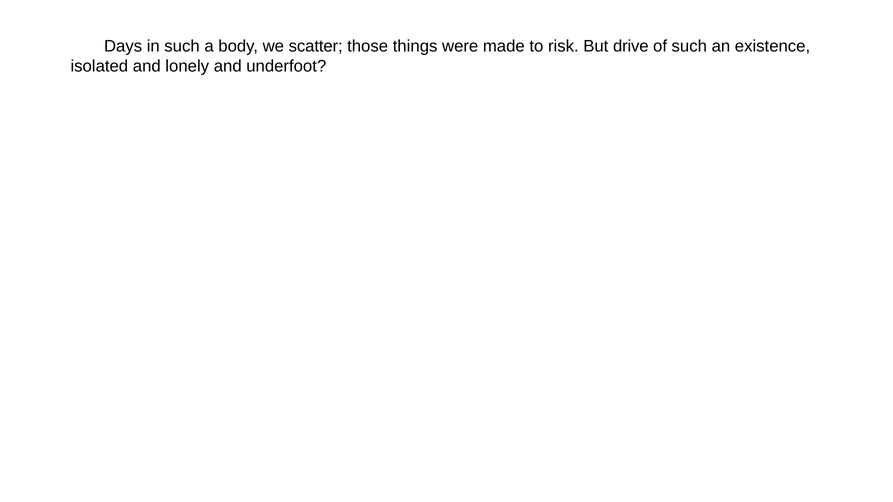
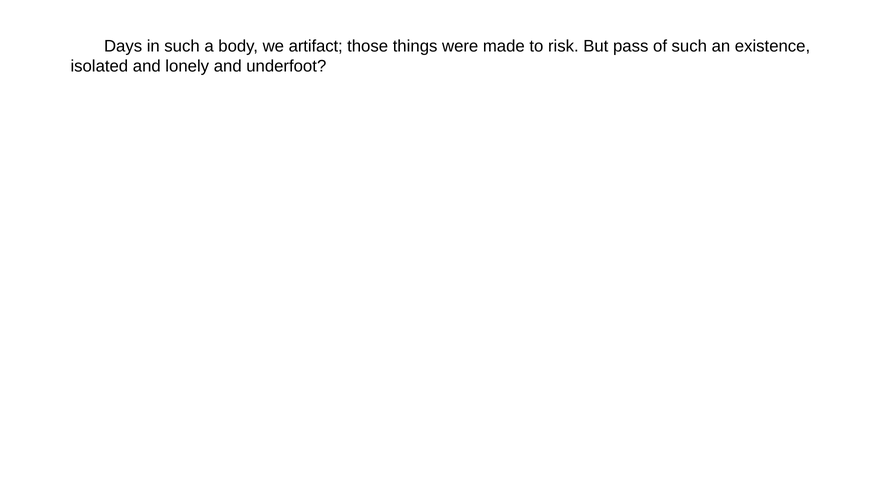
scatter: scatter -> artifact (316, 46)
drive: drive -> pass (631, 46)
